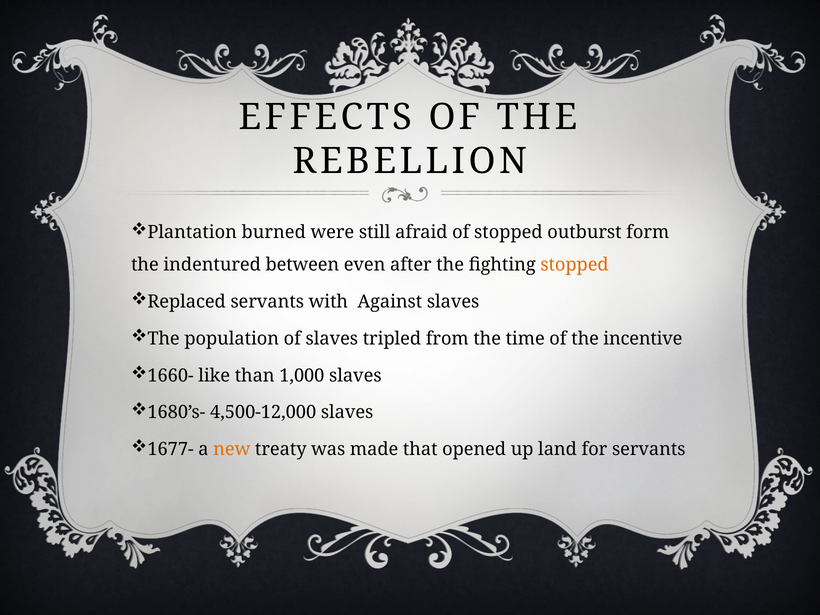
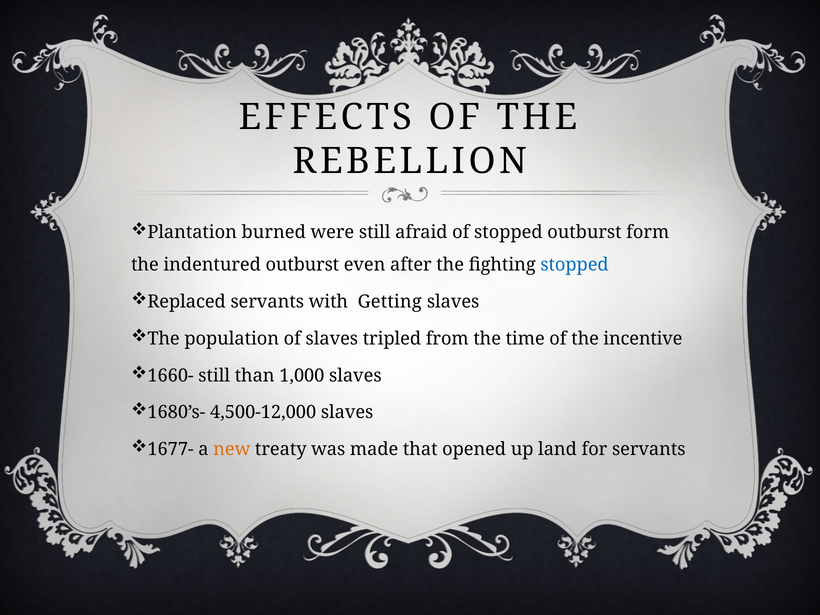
indentured between: between -> outburst (302, 265)
stopped colour: orange -> blue (575, 265)
Against: Against -> Getting (390, 302)
1660- like: like -> still (214, 376)
